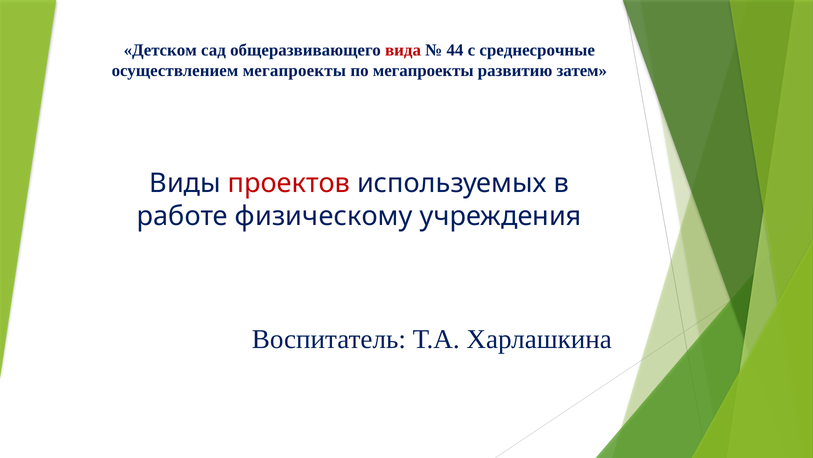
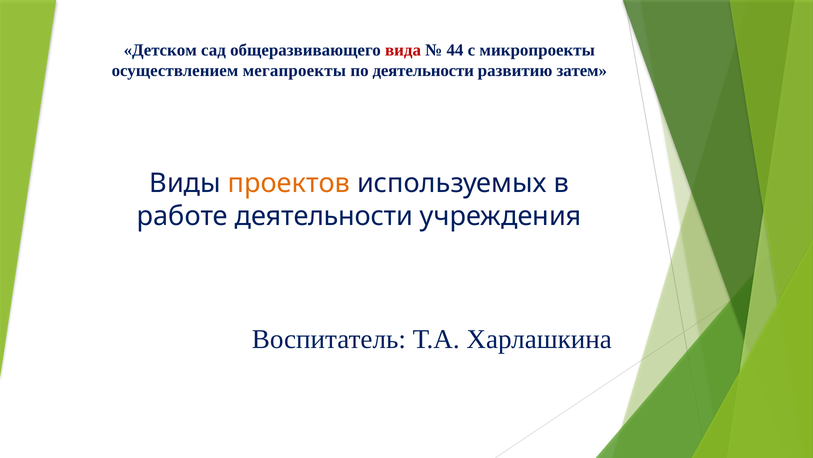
среднесрочные: среднесрочные -> микропроекты (537, 50)
по мегапроекты: мегапроекты -> деятельности (423, 70)
проектов colour: red -> orange (289, 183)
работе физическому: физическому -> деятельности (324, 216)
